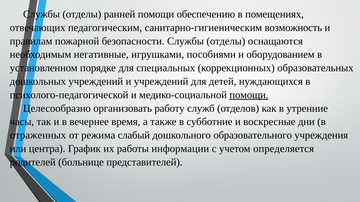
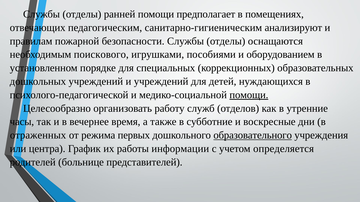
обеспечению: обеспечению -> предполагает (206, 14)
возможность: возможность -> анализируют (293, 28)
негативные: негативные -> поискового (101, 55)
слабый: слабый -> первых (134, 136)
образовательного underline: none -> present (253, 136)
